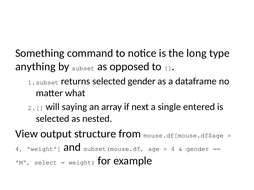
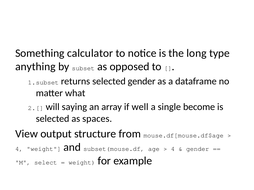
command: command -> calculator (90, 53)
next: next -> well (140, 107)
entered: entered -> become (199, 107)
nested: nested -> spaces (97, 119)
